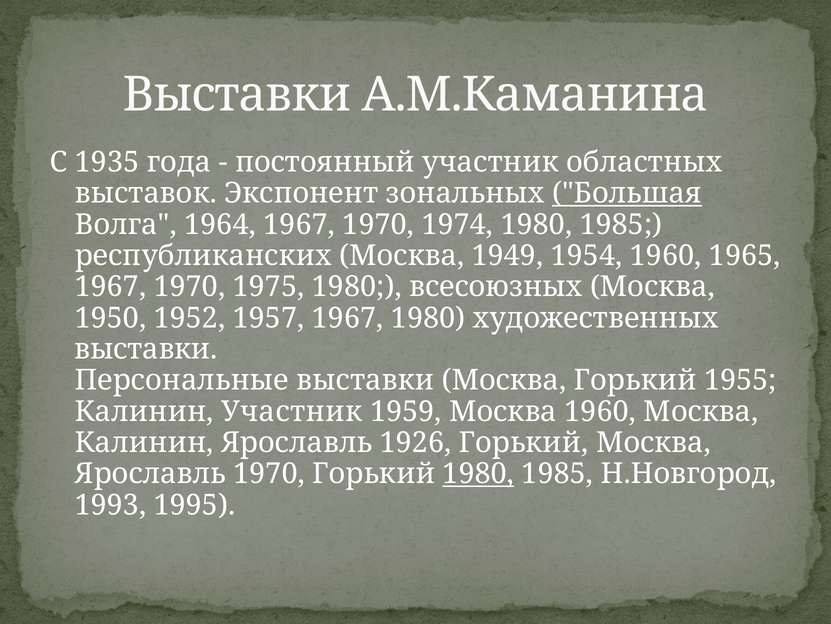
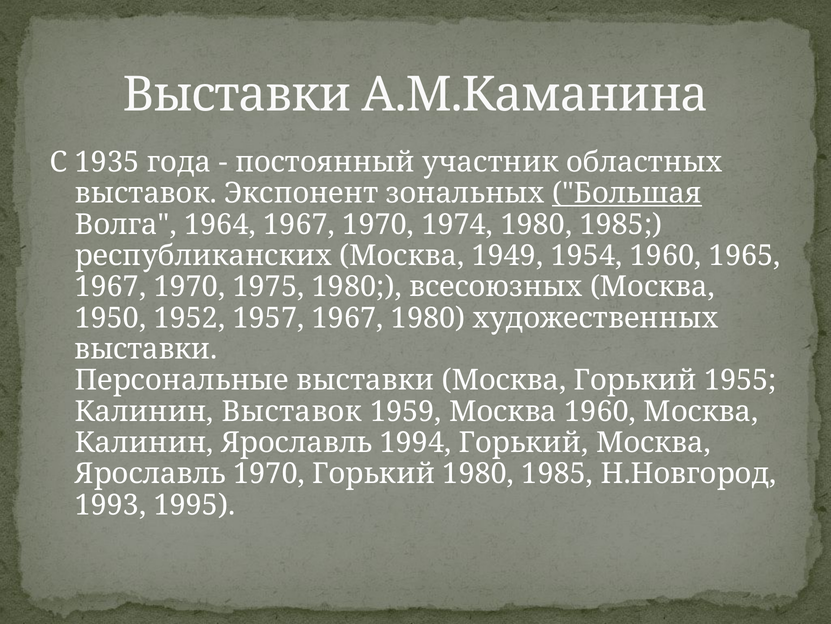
Калинин Участник: Участник -> Выставок (292, 411)
1926: 1926 -> 1994 (416, 442)
1980 underline: present -> none (478, 473)
